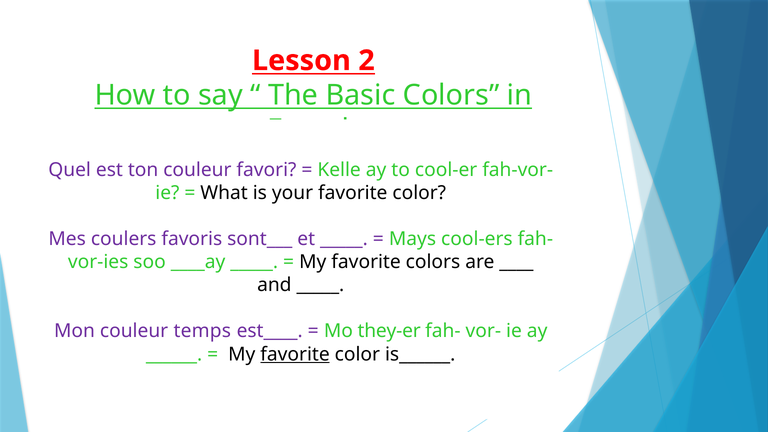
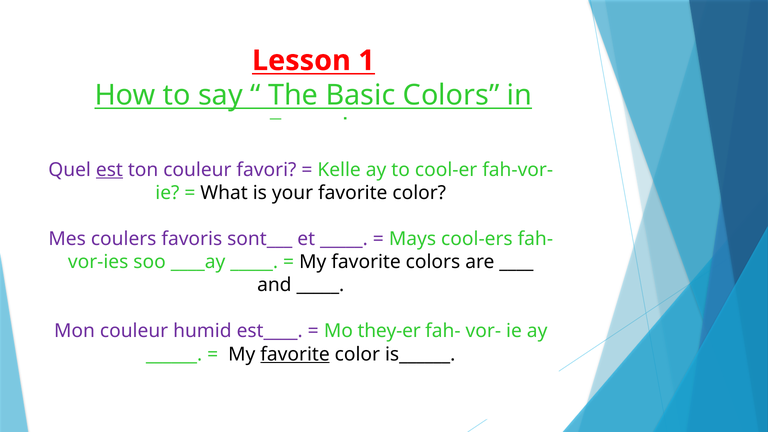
2: 2 -> 1 (367, 61)
est underline: none -> present (109, 170)
temps: temps -> humid (202, 331)
